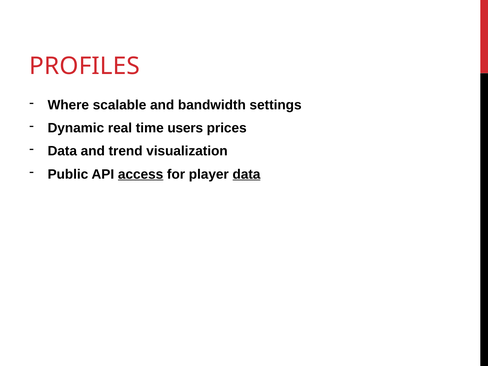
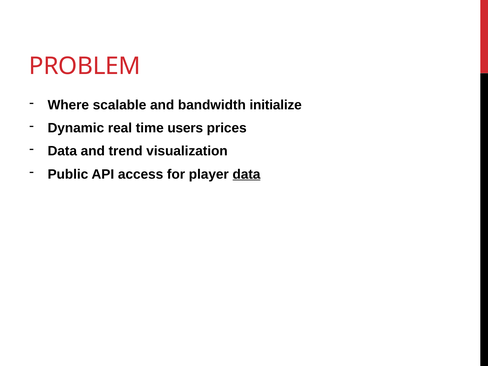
PROFILES: PROFILES -> PROBLEM (85, 66)
settings: settings -> initialize (276, 105)
access underline: present -> none (141, 174)
